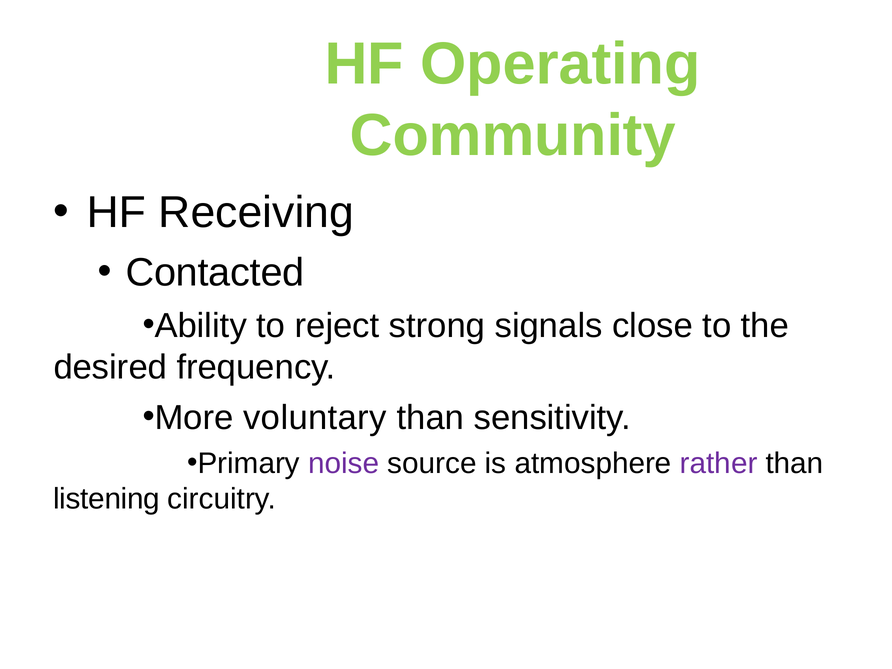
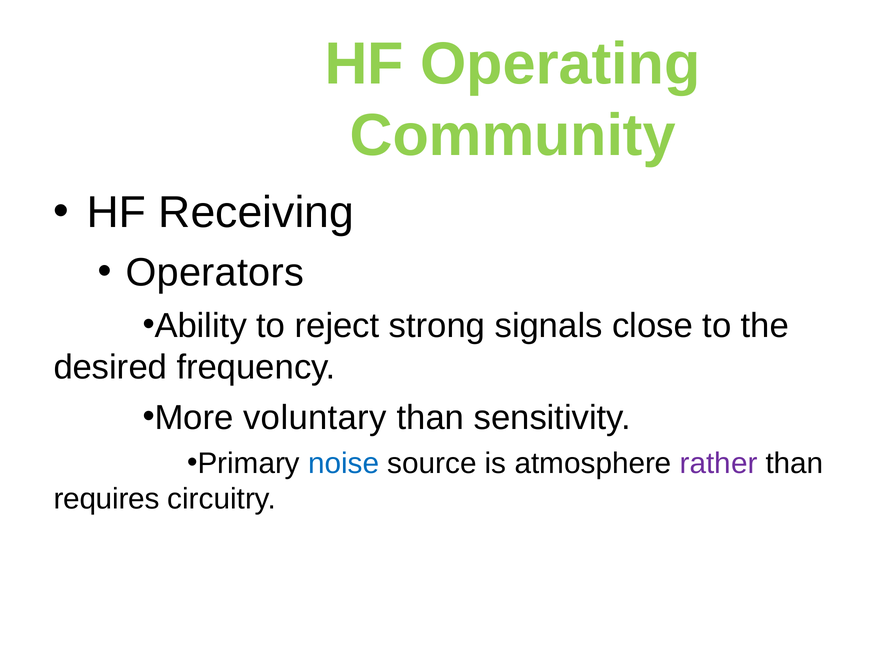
Contacted: Contacted -> Operators (215, 273)
noise colour: purple -> blue (344, 463)
listening: listening -> requires (106, 499)
